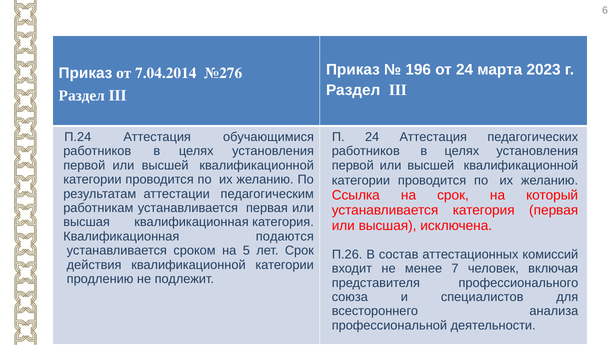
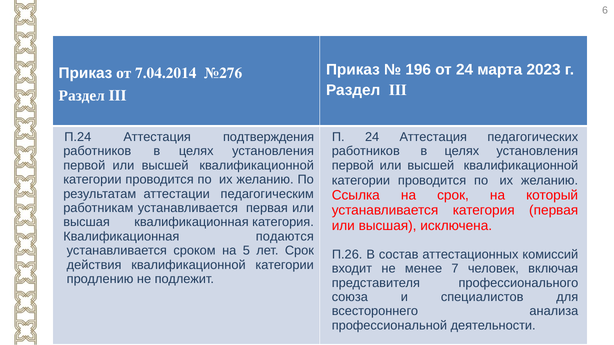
обучающимися: обучающимися -> подтверждения (269, 137)
